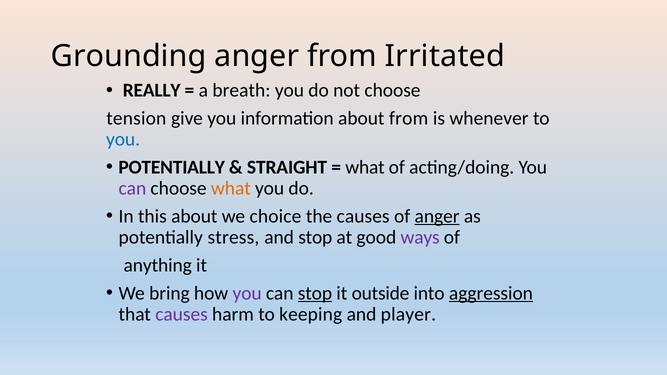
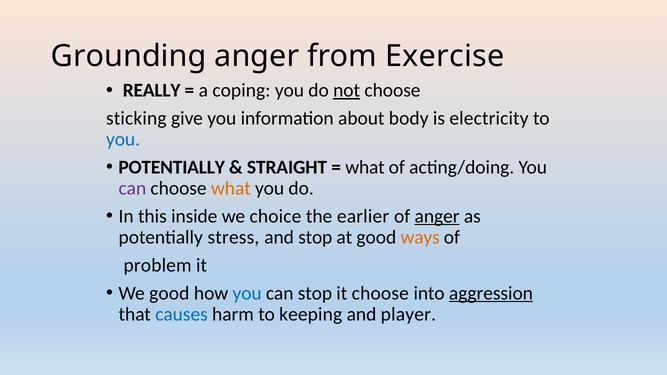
Irritated: Irritated -> Exercise (445, 56)
breath: breath -> coping (241, 90)
not underline: none -> present (347, 90)
tension: tension -> sticking (136, 118)
about from: from -> body (409, 118)
whenever: whenever -> electricity (489, 118)
this about: about -> inside (194, 216)
the causes: causes -> earlier (363, 216)
ways colour: purple -> orange (420, 237)
anything: anything -> problem (158, 265)
We bring: bring -> good (169, 293)
you colour: purple -> blue (247, 293)
stop underline: present -> none (315, 293)
it outside: outside -> choose (380, 293)
causes colour: purple -> blue (182, 314)
